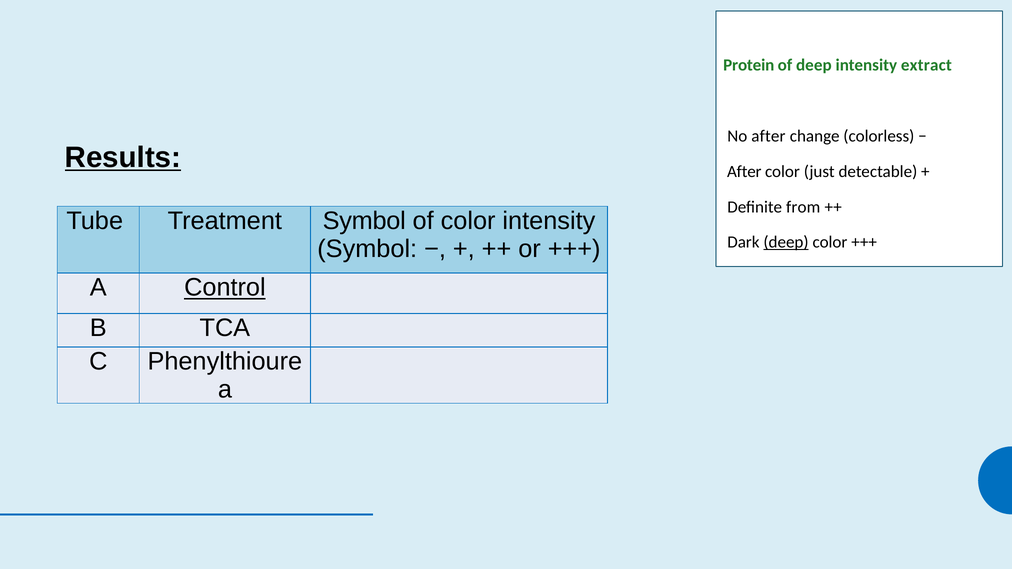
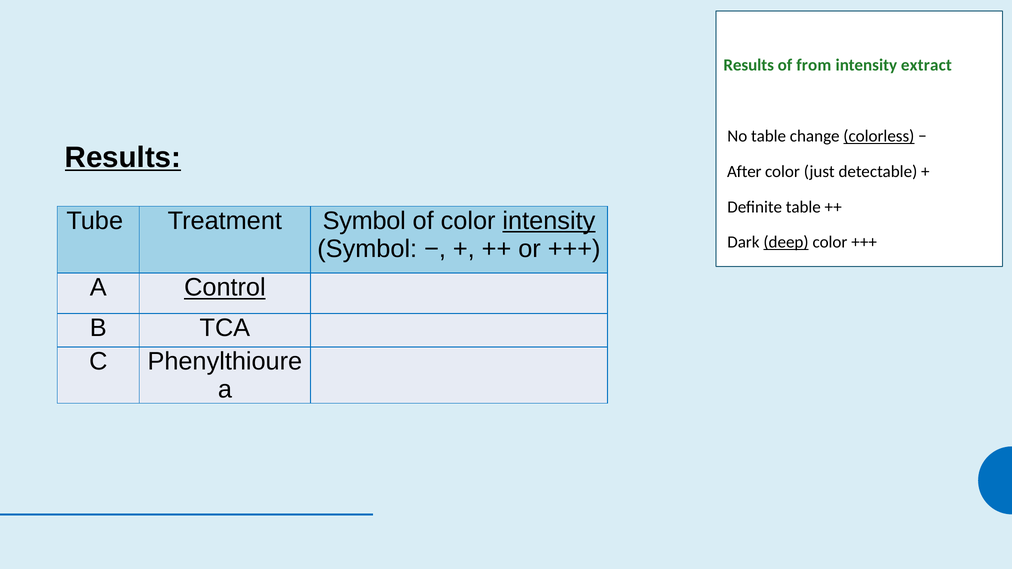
Protein: Protein -> Results (749, 65)
of deep: deep -> from (814, 65)
No after: after -> table (769, 136)
colorless underline: none -> present (879, 136)
Definite from: from -> table (803, 207)
intensity underline: none -> present (549, 221)
